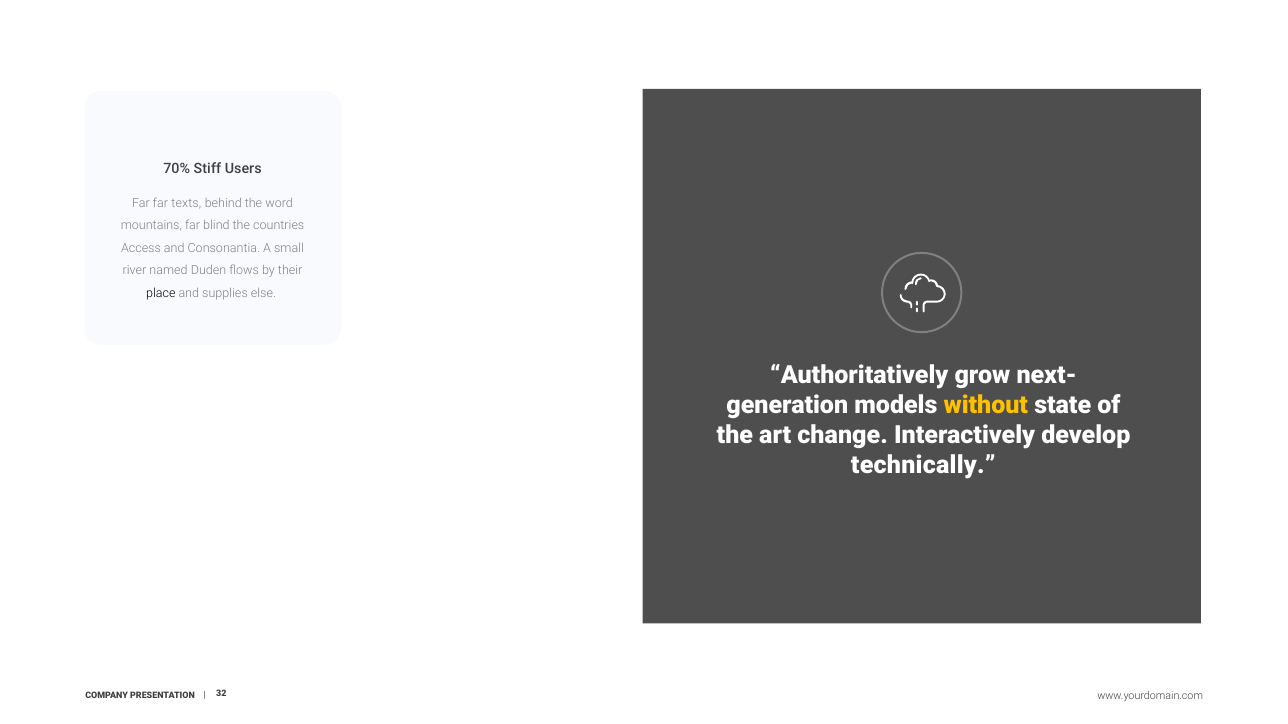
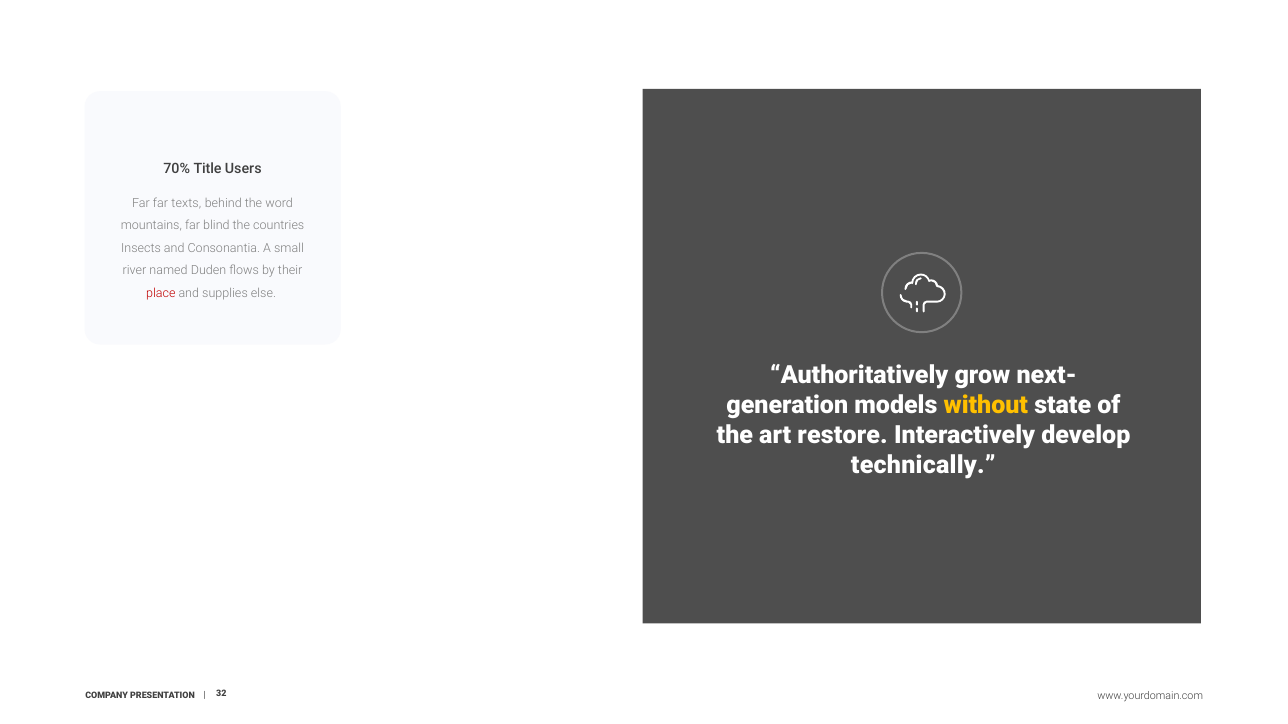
Stiff: Stiff -> Title (208, 169)
Access: Access -> Insects (141, 248)
place colour: black -> red (161, 293)
change: change -> restore (843, 436)
